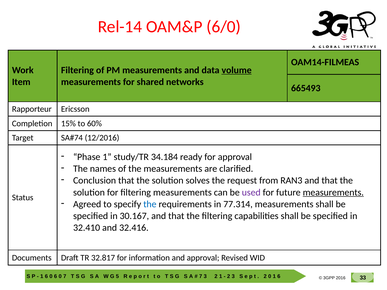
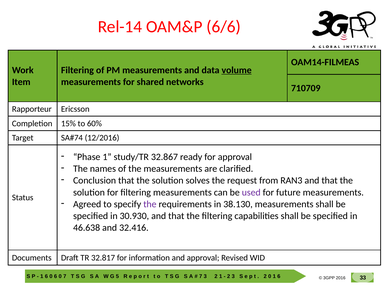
6/0: 6/0 -> 6/6 (224, 27)
665493: 665493 -> 710709 (306, 88)
34.184: 34.184 -> 32.867 (164, 157)
measurements underline: present -> none (333, 193)
the colour: blue -> purple (150, 204)
77.314: 77.314 -> 38.130 (238, 204)
30.167: 30.167 -> 30.930 (134, 216)
32.410: 32.410 -> 46.638 (87, 228)
